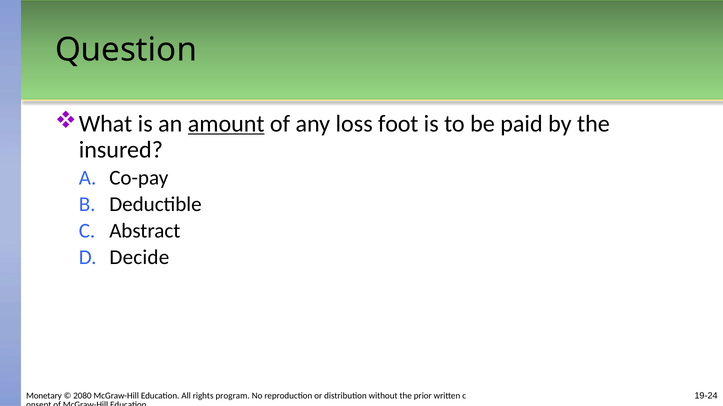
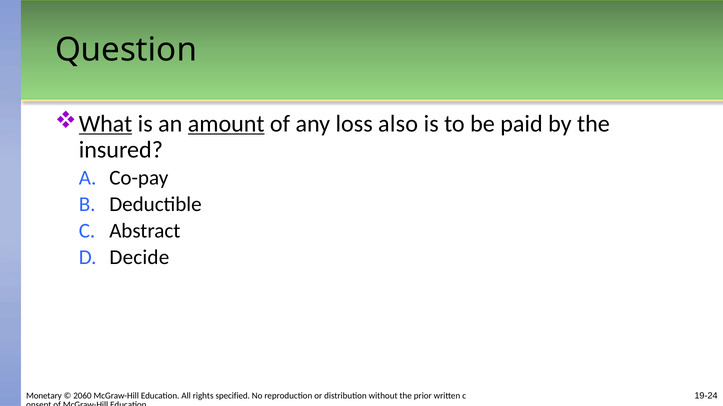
What underline: none -> present (106, 124)
foot: foot -> also (398, 124)
2080: 2080 -> 2060 (82, 396)
program: program -> specified (233, 396)
